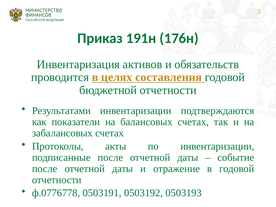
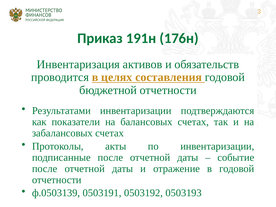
ф.0776778: ф.0776778 -> ф.0503139 (56, 193)
